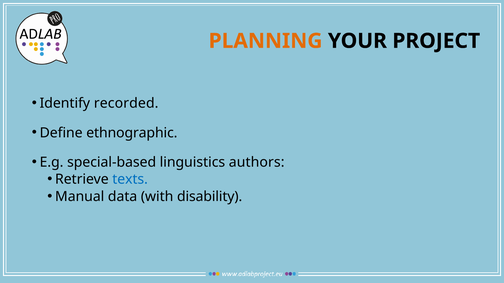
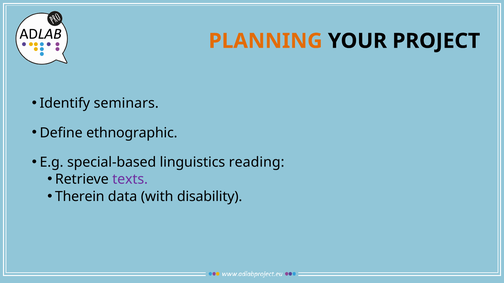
recorded: recorded -> seminars (126, 103)
authors: authors -> reading (257, 162)
texts colour: blue -> purple (130, 180)
Manual: Manual -> Therein (80, 197)
